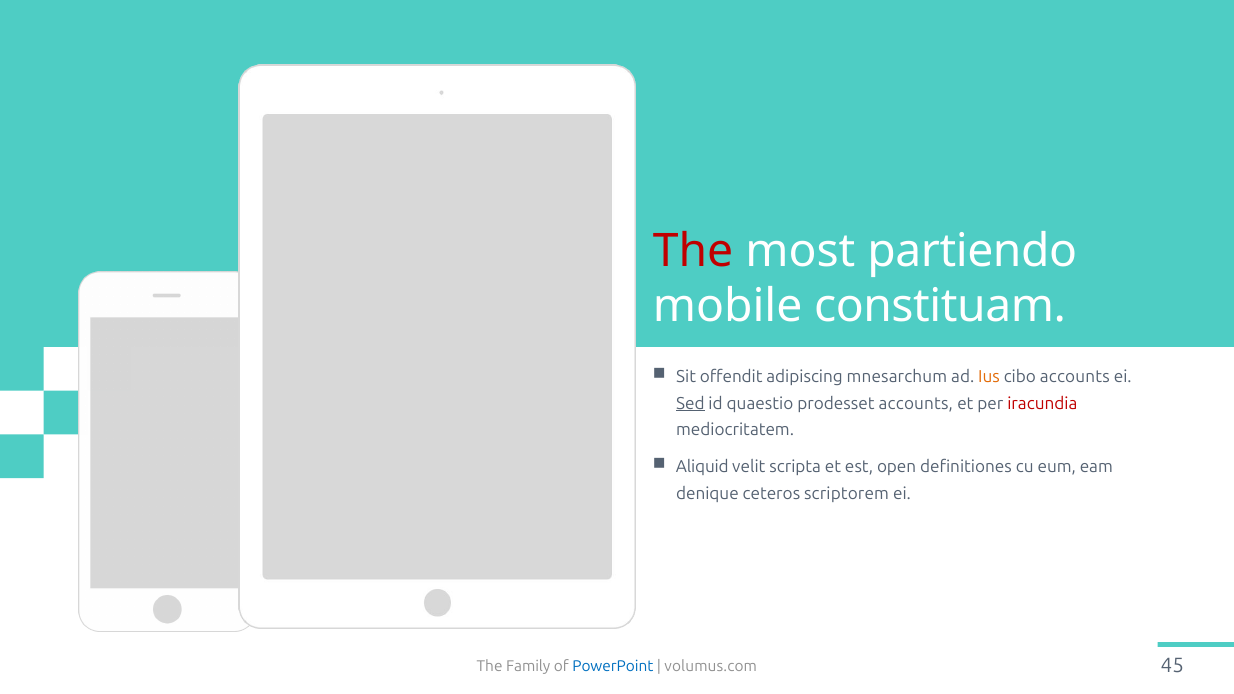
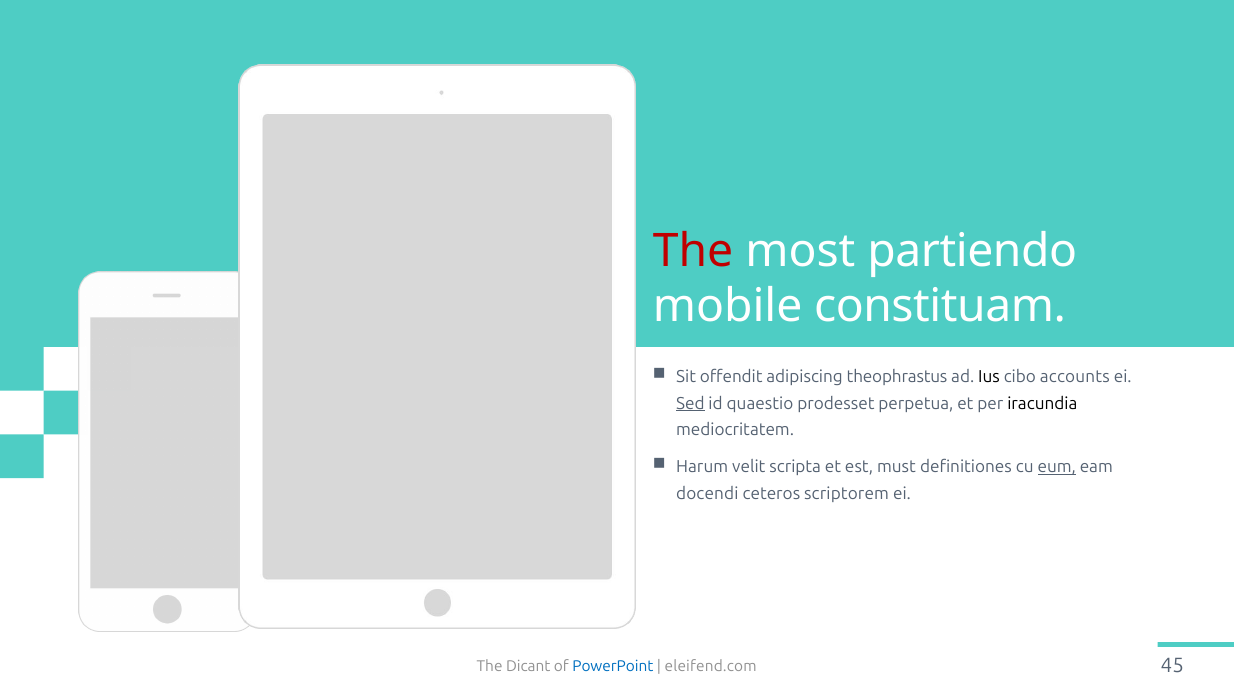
mnesarchum: mnesarchum -> theophrastus (897, 377)
Ius colour: orange -> black (989, 377)
prodesset accounts: accounts -> perpetua (916, 403)
iracundia colour: red -> black (1042, 403)
Aliquid: Aliquid -> Harum (702, 467)
open: open -> must (897, 467)
eum underline: none -> present (1057, 467)
denique: denique -> docendi (707, 494)
Family: Family -> Dicant (528, 666)
volumus.com: volumus.com -> eleifend.com (711, 666)
